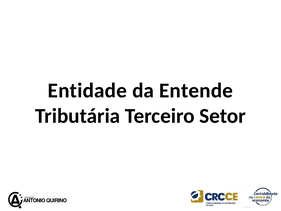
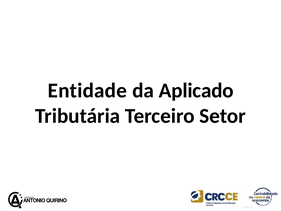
Entende: Entende -> Aplicado (196, 90)
